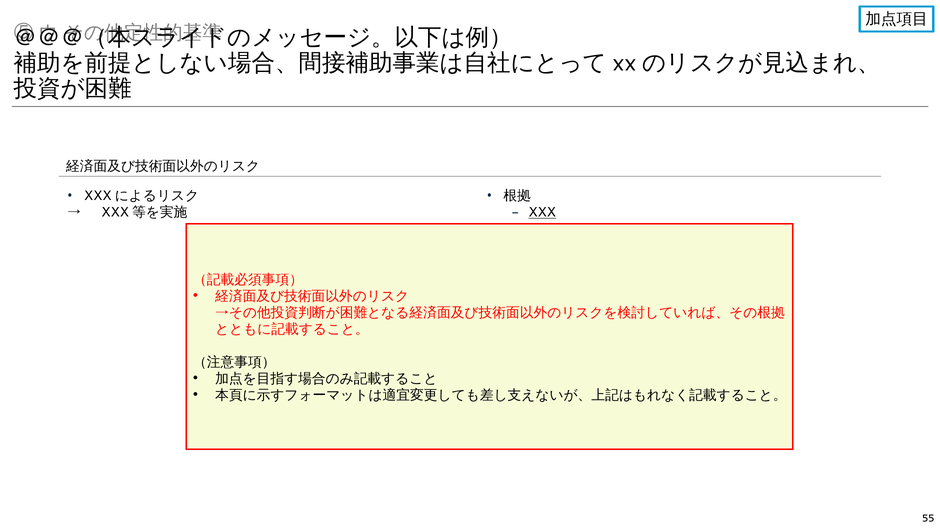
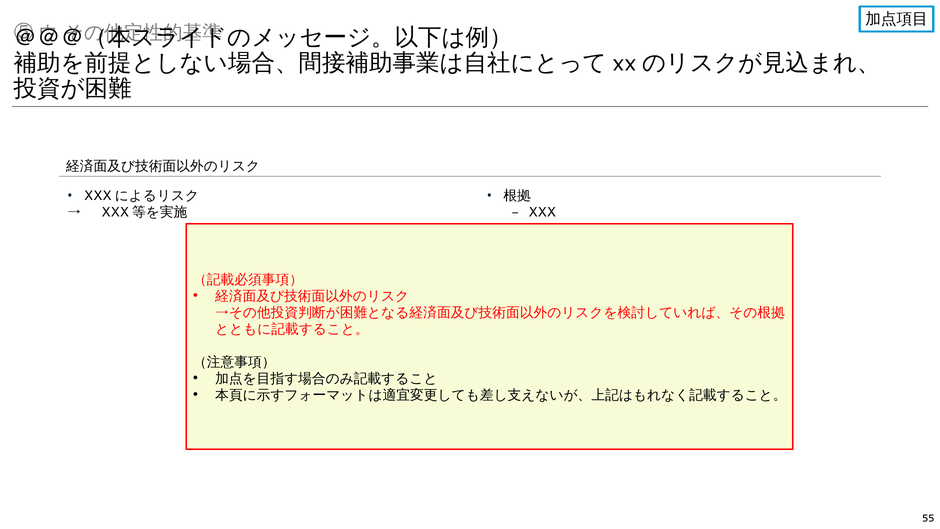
XXX underline: present -> none (542, 212)
